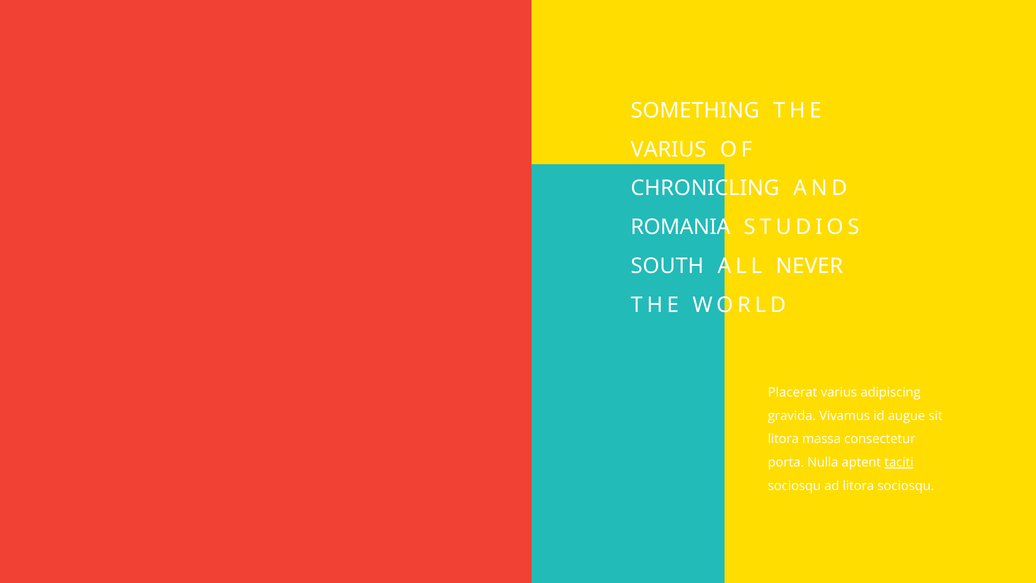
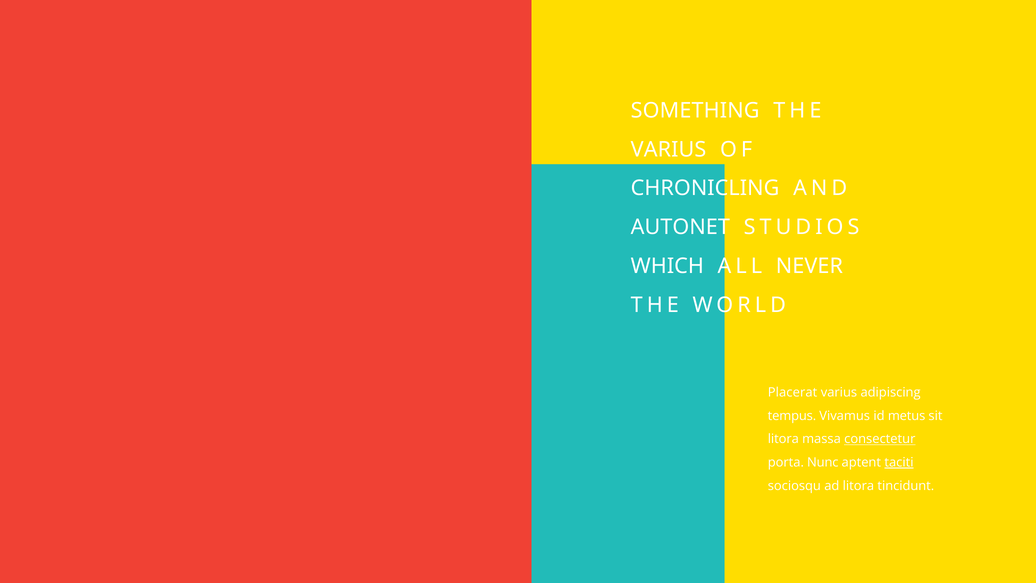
ROMANIA: ROMANIA -> AUTONET (680, 227)
SOUTH: SOUTH -> WHICH (667, 266)
gravida: gravida -> tempus (792, 416)
augue: augue -> metus (907, 416)
consectetur underline: none -> present (880, 439)
Nulla: Nulla -> Nunc (823, 462)
litora sociosqu: sociosqu -> tincidunt (906, 486)
